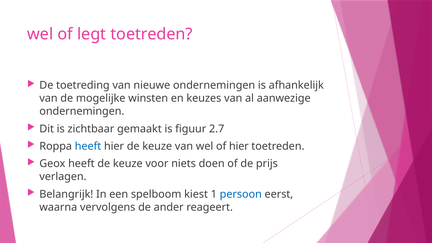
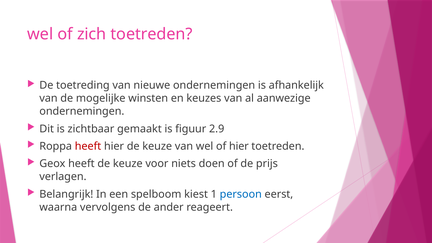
legt: legt -> zich (92, 34)
2.7: 2.7 -> 2.9 (217, 129)
heeft colour: blue -> red (88, 146)
